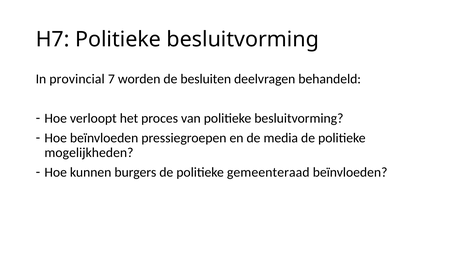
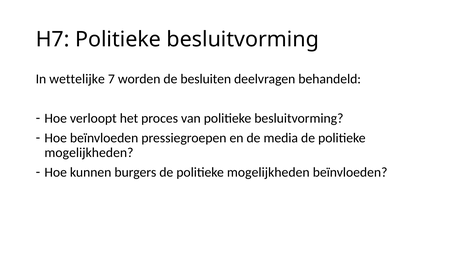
provincial: provincial -> wettelijke (77, 79)
burgers de politieke gemeenteraad: gemeenteraad -> mogelijkheden (268, 172)
